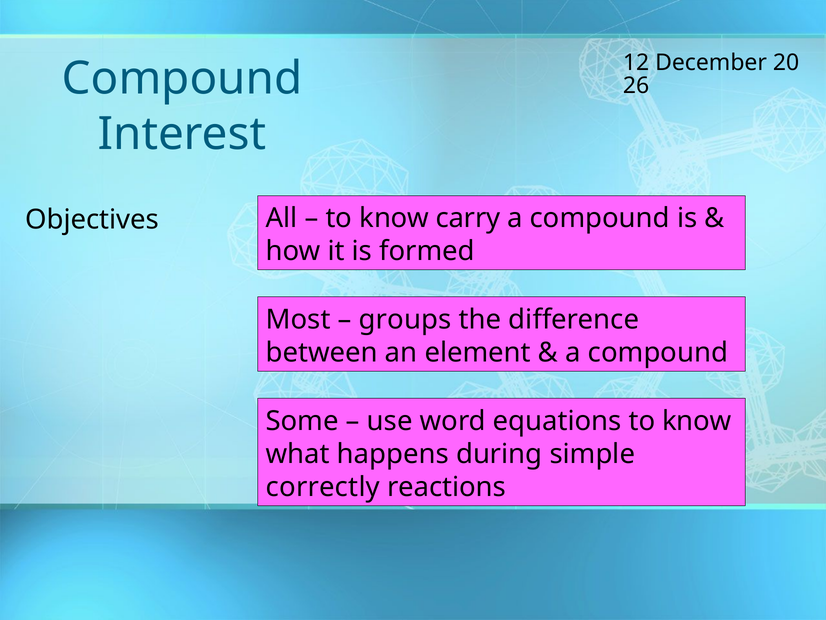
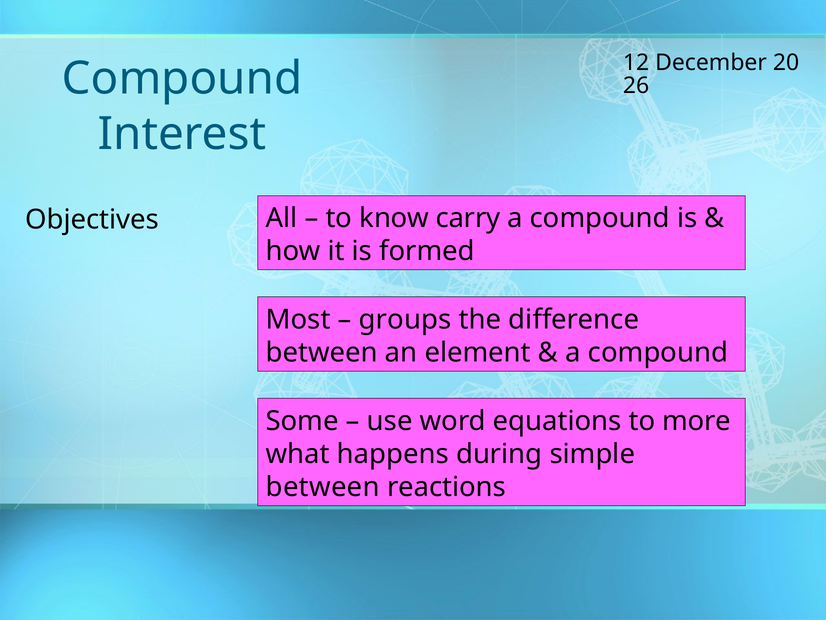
equations to know: know -> more (697, 421)
correctly: correctly -> between (323, 487)
